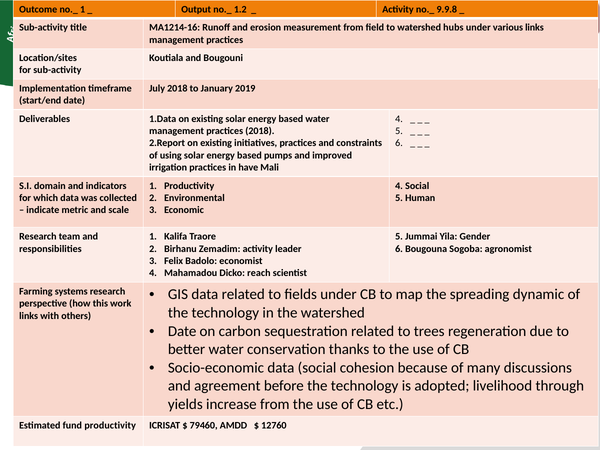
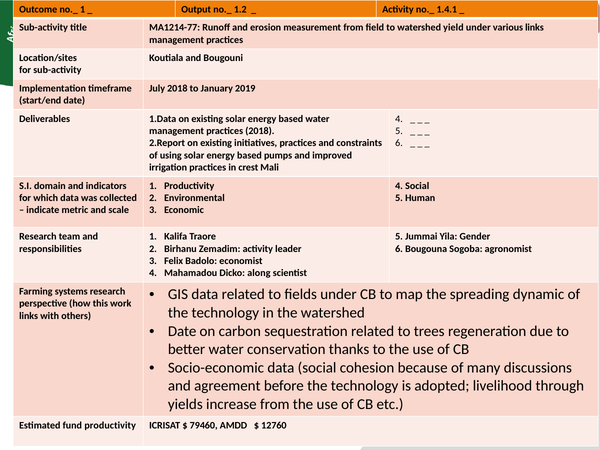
9.9.8: 9.9.8 -> 1.4.1 (447, 9)
MA1214-16: MA1214-16 -> MA1214-77 (175, 28)
hubs: hubs -> yield (453, 28)
have: have -> crest (248, 168)
reach: reach -> along (259, 273)
